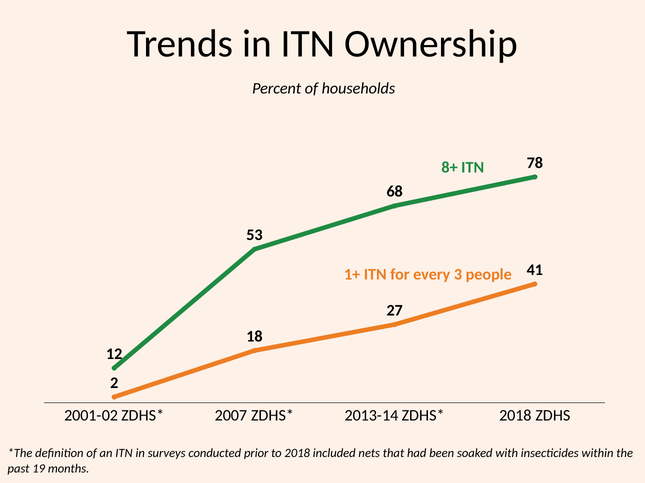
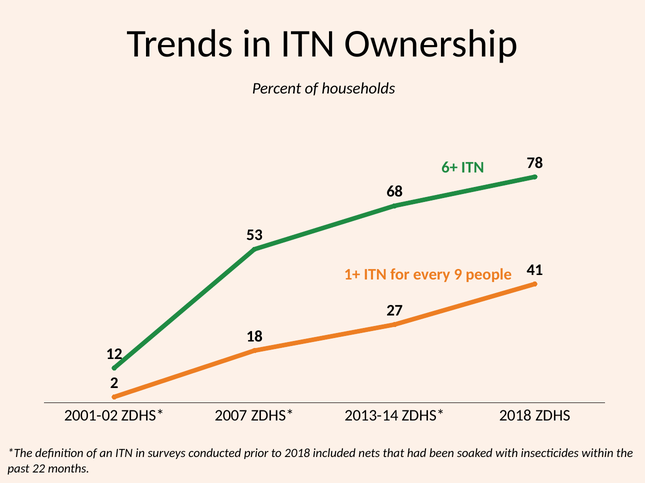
8+: 8+ -> 6+ (450, 168)
3: 3 -> 9 (458, 275)
19: 19 -> 22 (39, 469)
